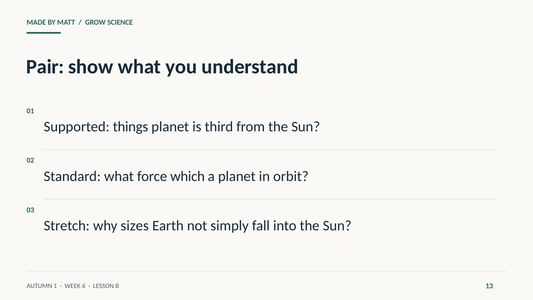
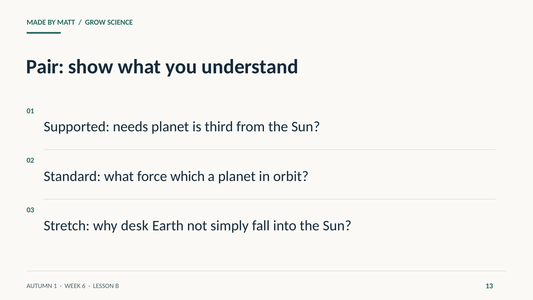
things: things -> needs (131, 127)
sizes: sizes -> desk (135, 226)
